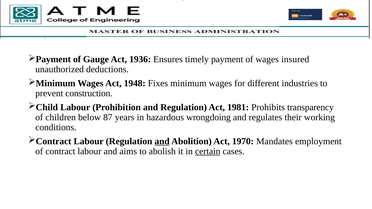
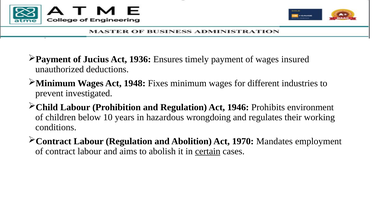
Gauge: Gauge -> Jucius (96, 59)
construction: construction -> investigated (89, 93)
1981: 1981 -> 1946 (238, 107)
transparency: transparency -> environment (310, 107)
87: 87 -> 10 (108, 117)
and underline: present -> none (162, 141)
